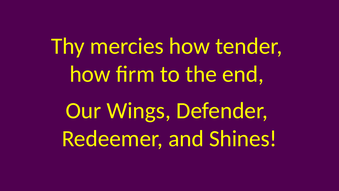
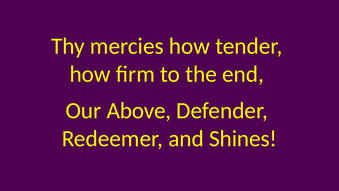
Wings: Wings -> Above (139, 111)
